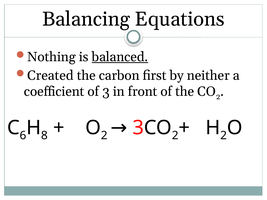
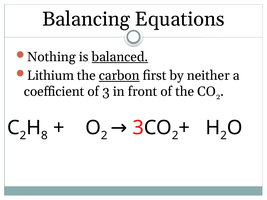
Created: Created -> Lithium (51, 76)
carbon underline: none -> present (119, 76)
6: 6 -> 2 (23, 136)
